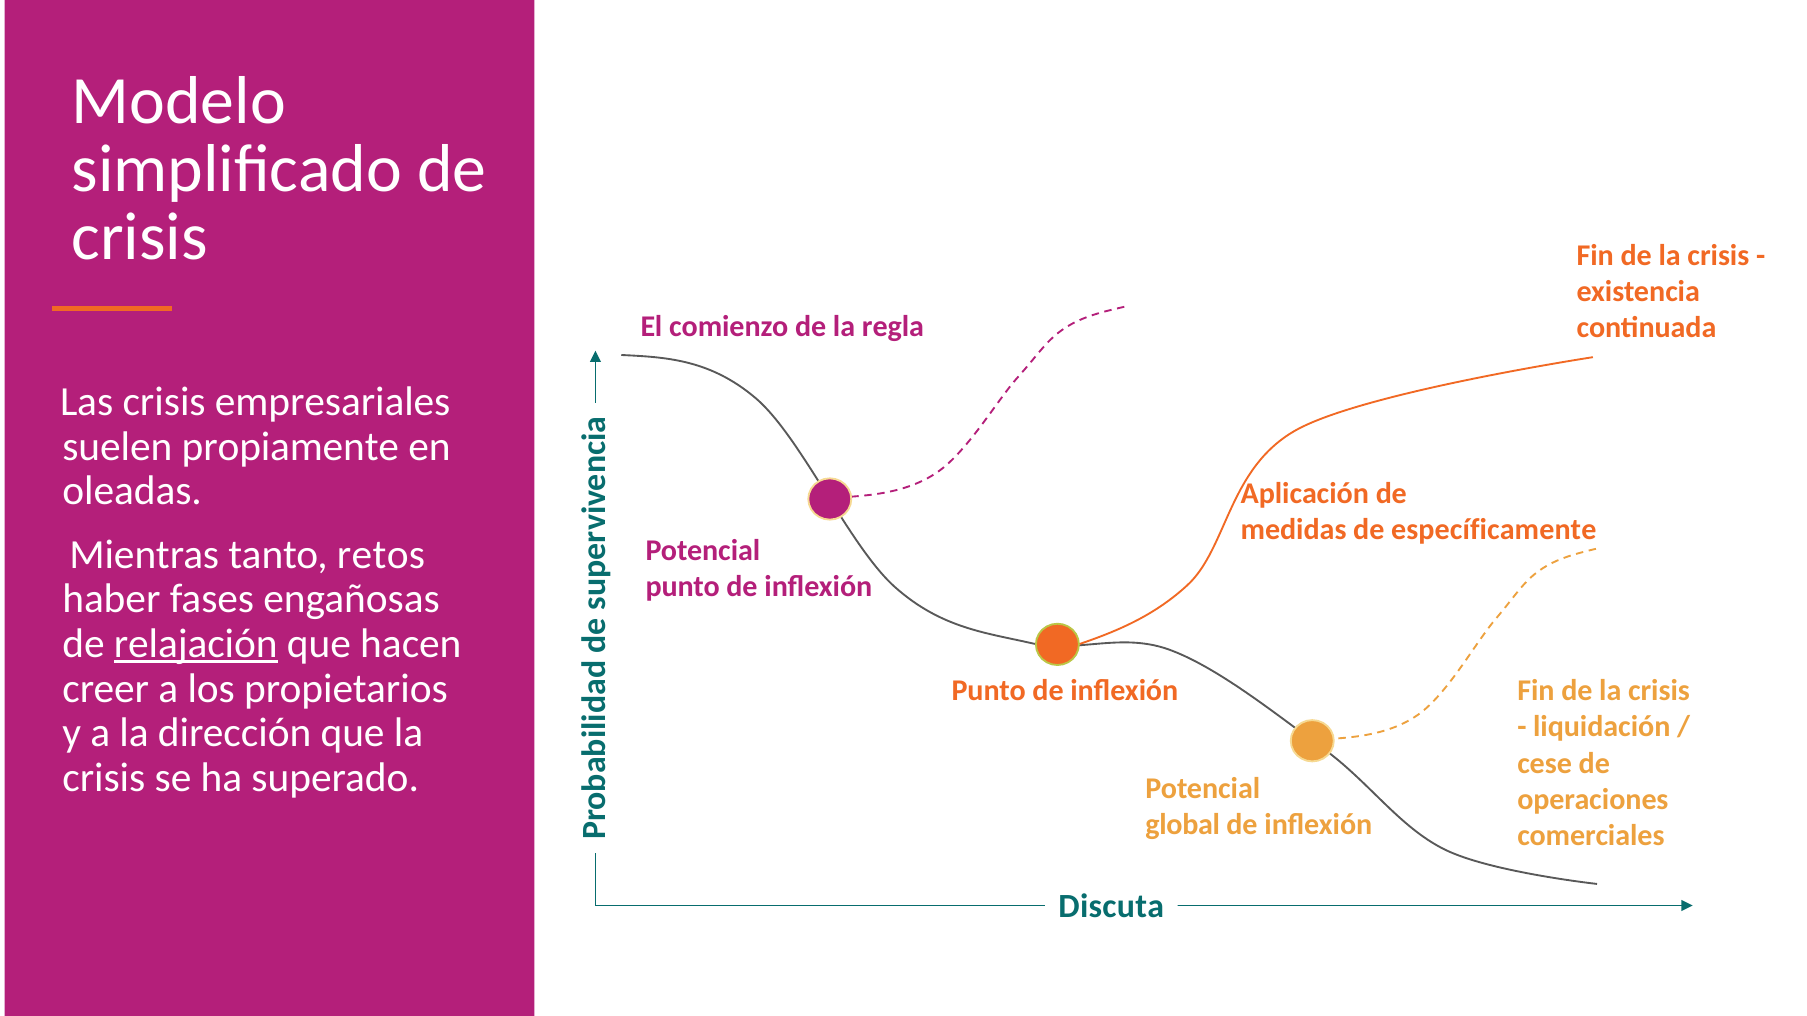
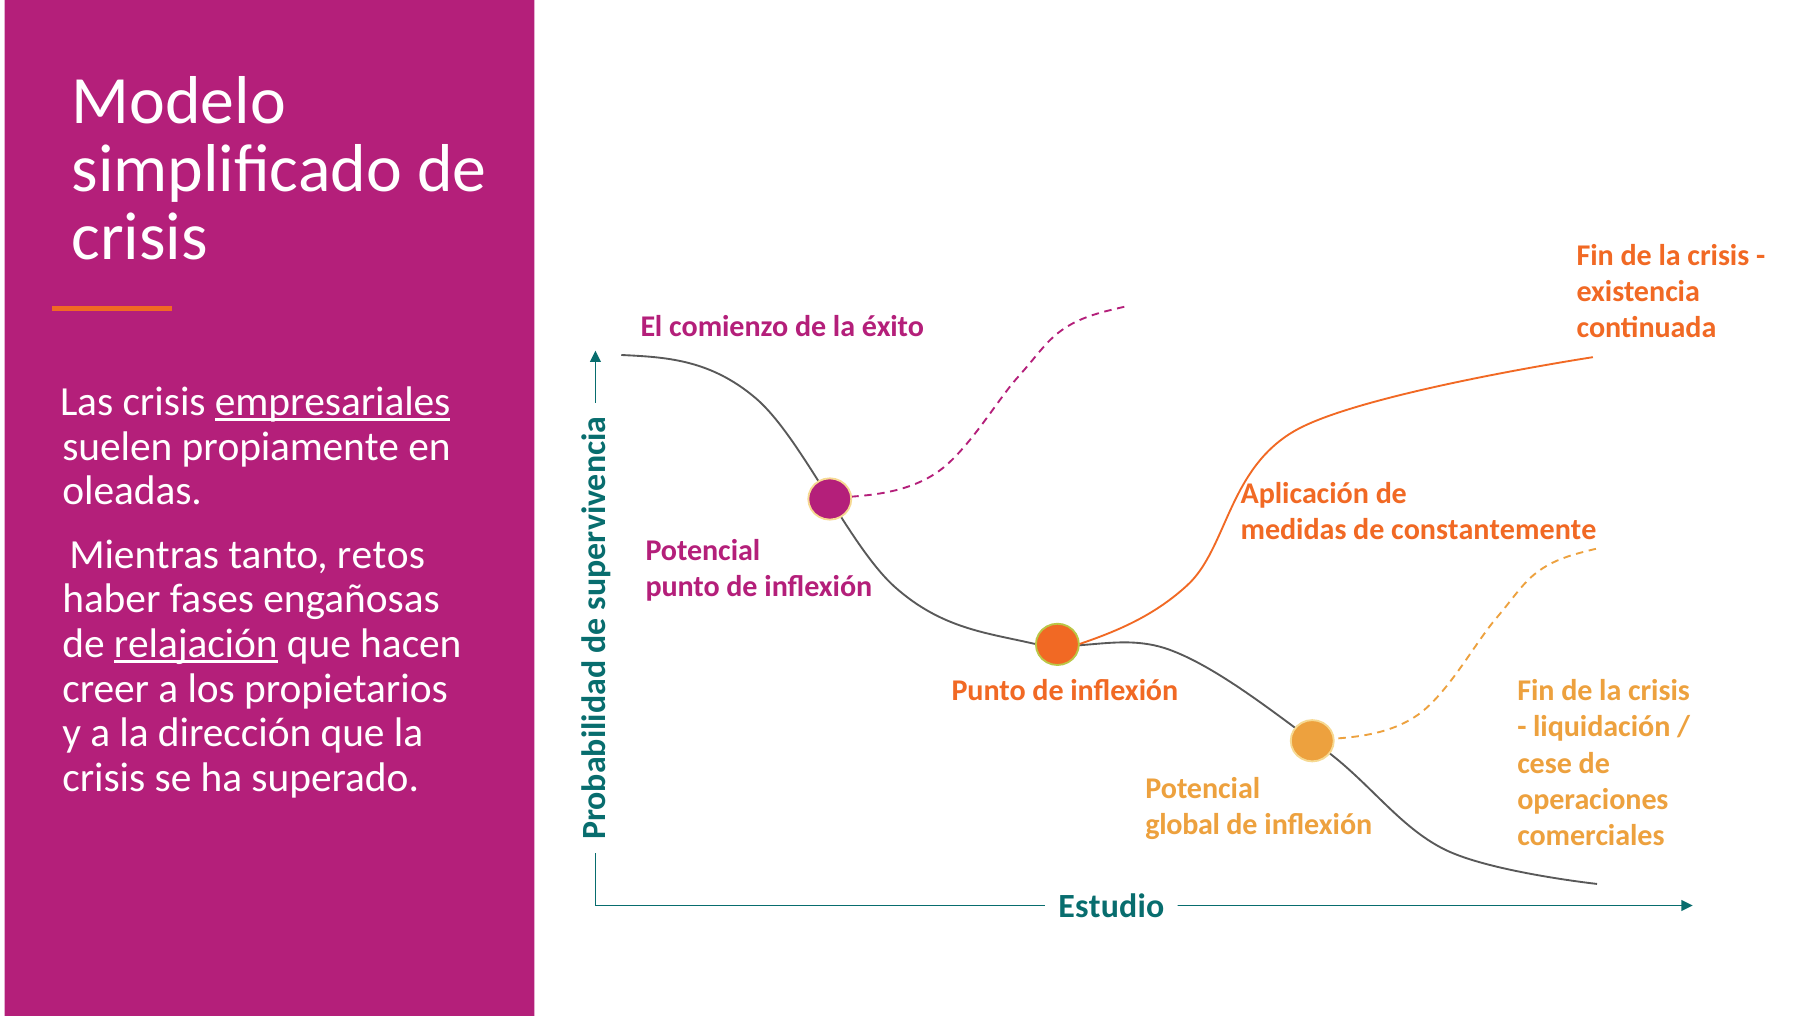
regla: regla -> éxito (893, 326)
empresariales underline: none -> present (333, 402)
específicamente: específicamente -> constantemente (1494, 529)
Discuta: Discuta -> Estudio (1111, 906)
